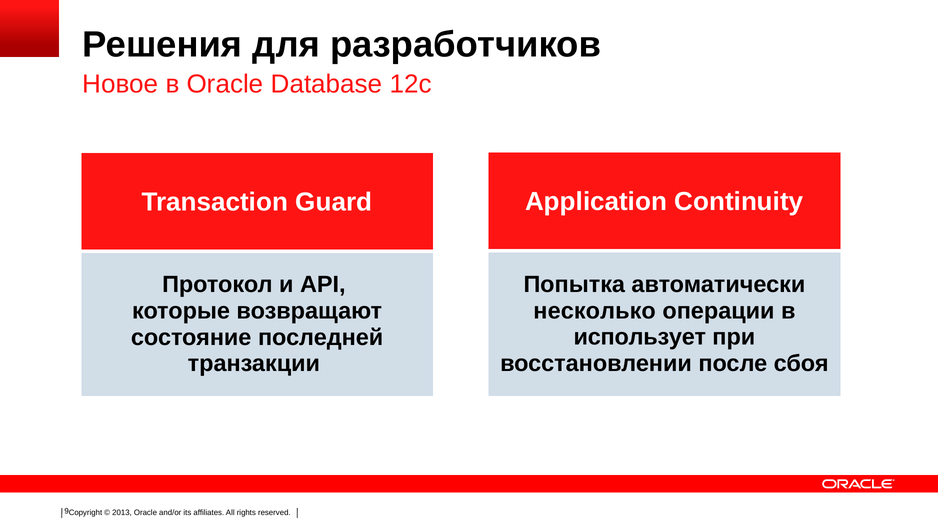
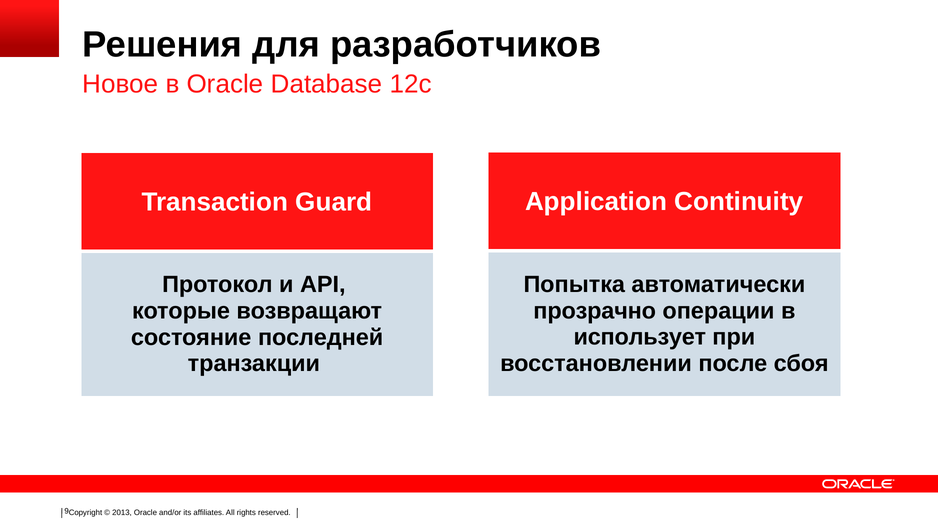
несколько: несколько -> прозрачно (595, 311)
